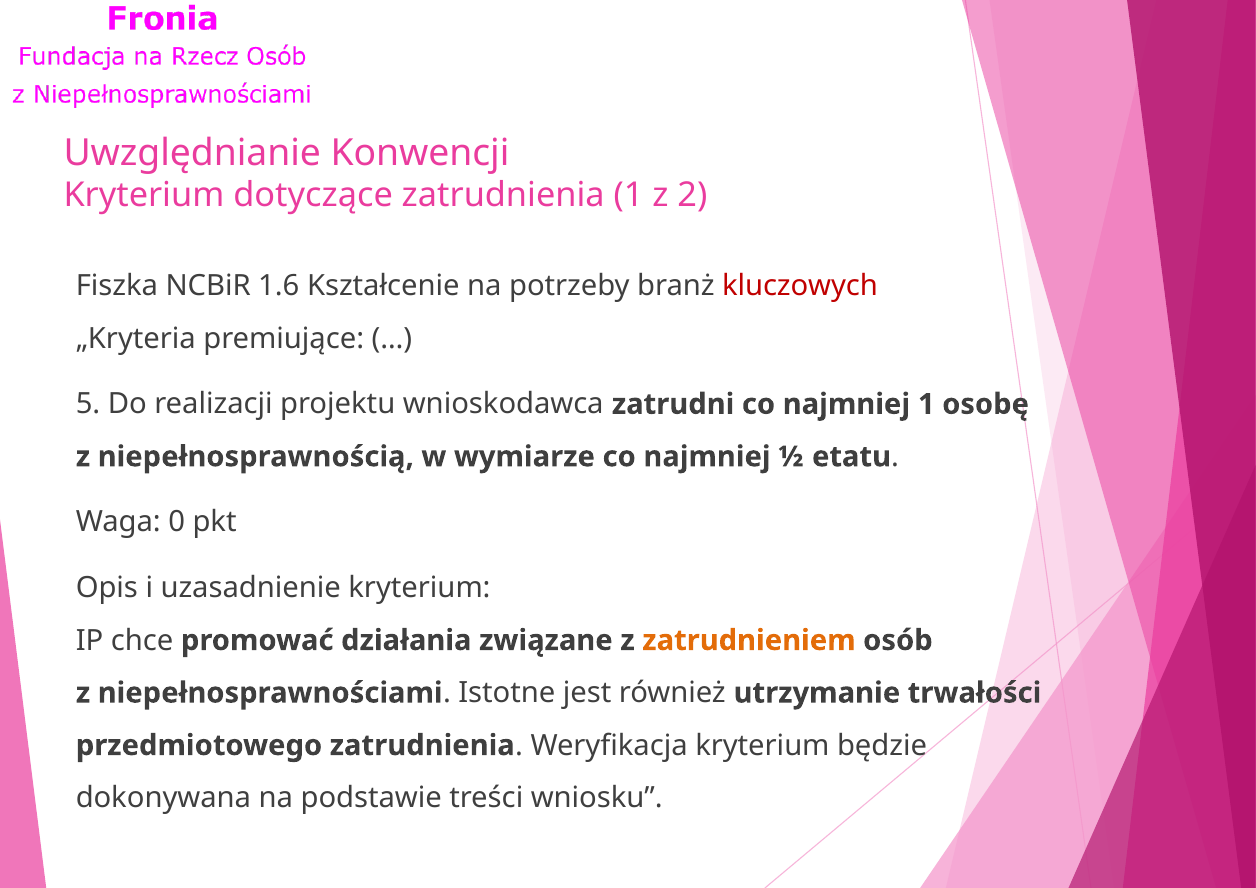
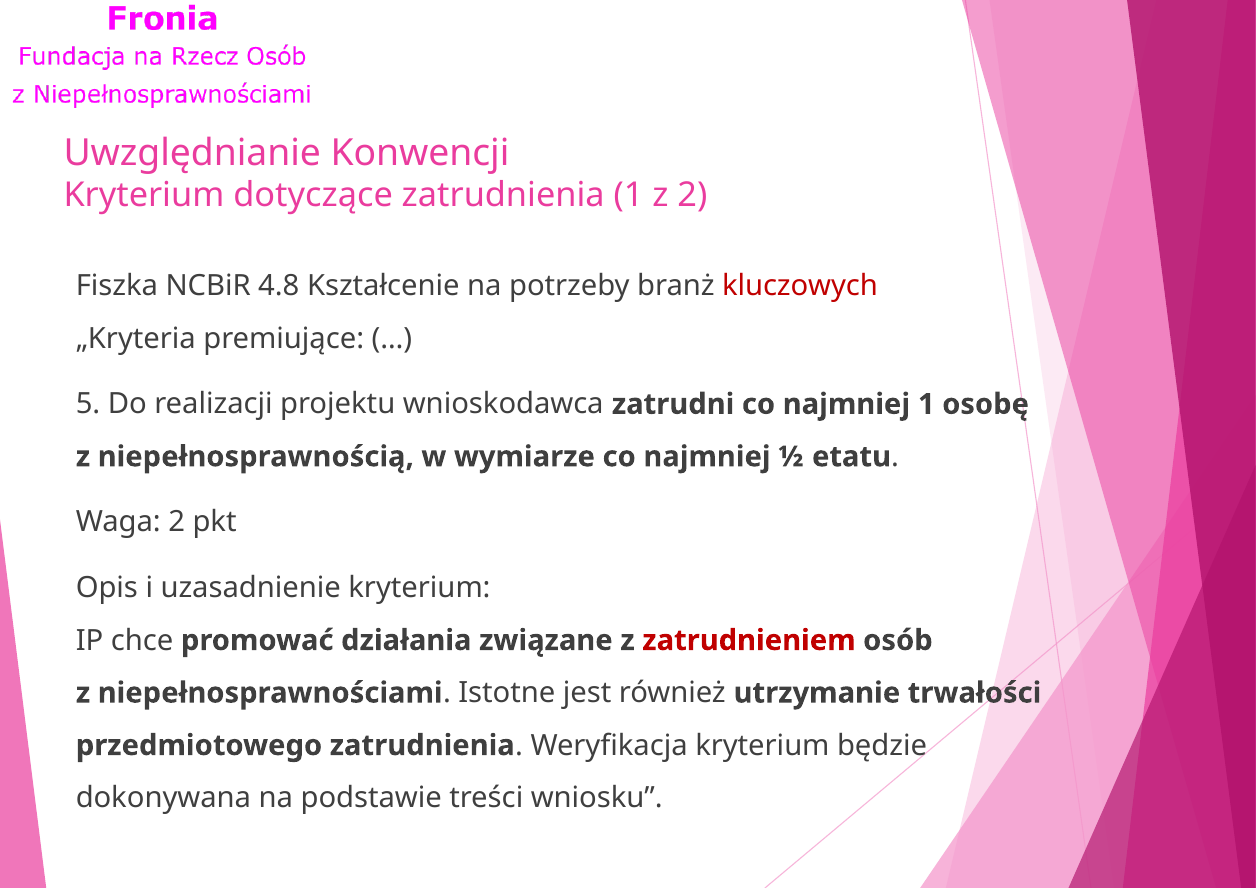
1.6: 1.6 -> 4.8 (279, 286)
Waga 0: 0 -> 2 (177, 522)
zatrudnieniem colour: orange -> red (749, 640)
